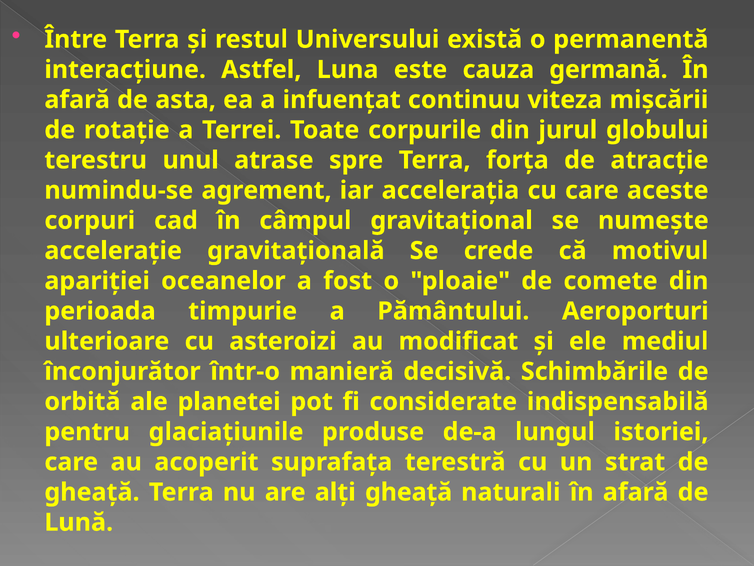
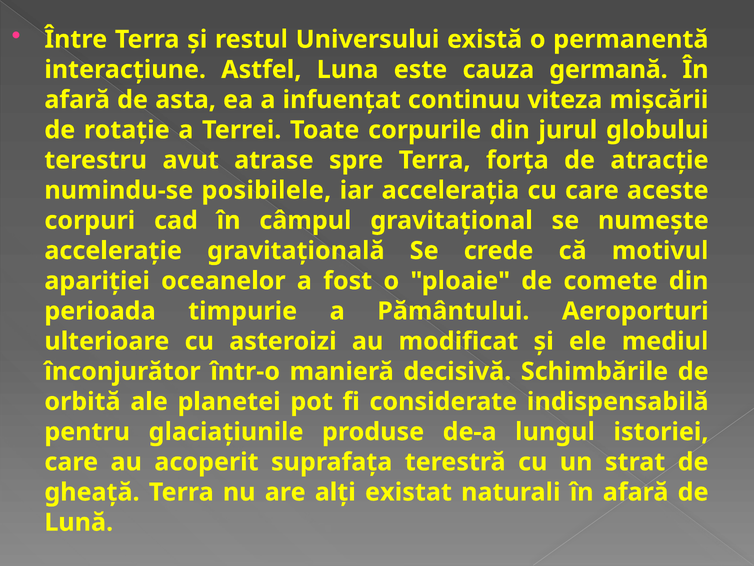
unul: unul -> avut (191, 160)
agrement: agrement -> posibilele (266, 190)
alți gheață: gheață -> existat (408, 492)
